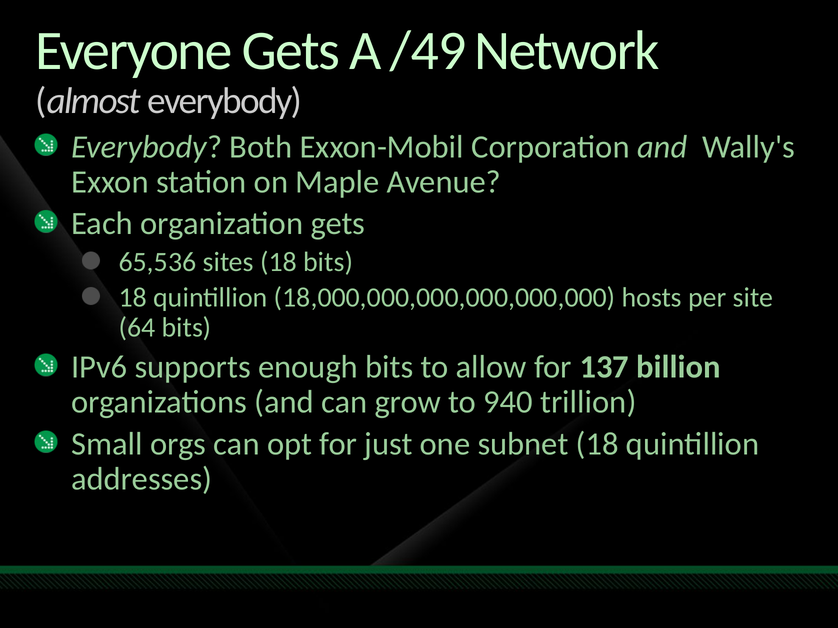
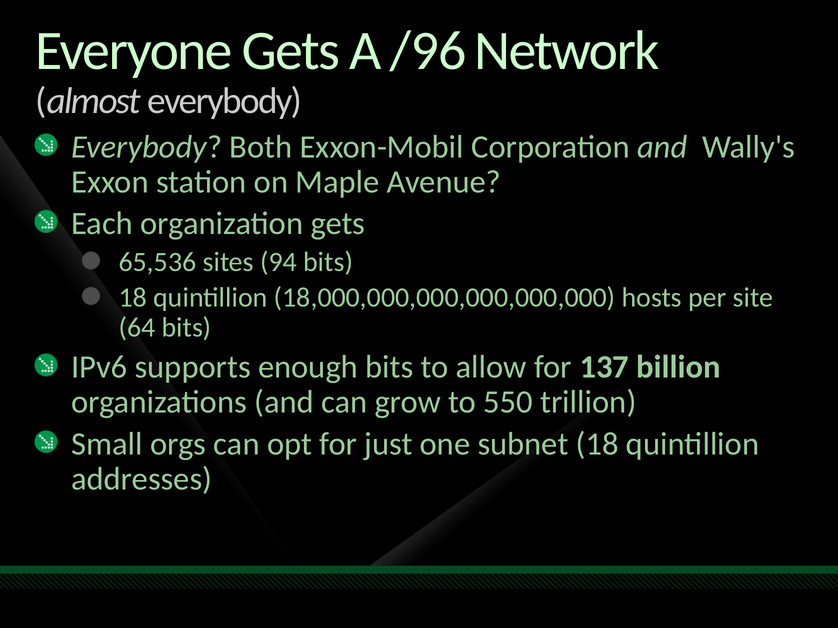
/49: /49 -> /96 (428, 51)
sites 18: 18 -> 94 (278, 262)
940: 940 -> 550 (508, 402)
